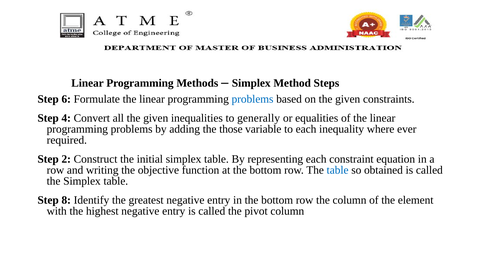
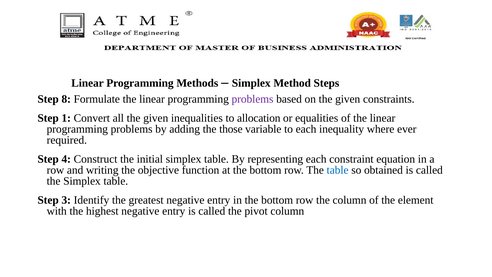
6: 6 -> 8 (66, 99)
problems colour: blue -> purple (253, 99)
4: 4 -> 1 (66, 118)
generally: generally -> allocation (259, 118)
2: 2 -> 4 (66, 159)
8: 8 -> 3 (66, 200)
